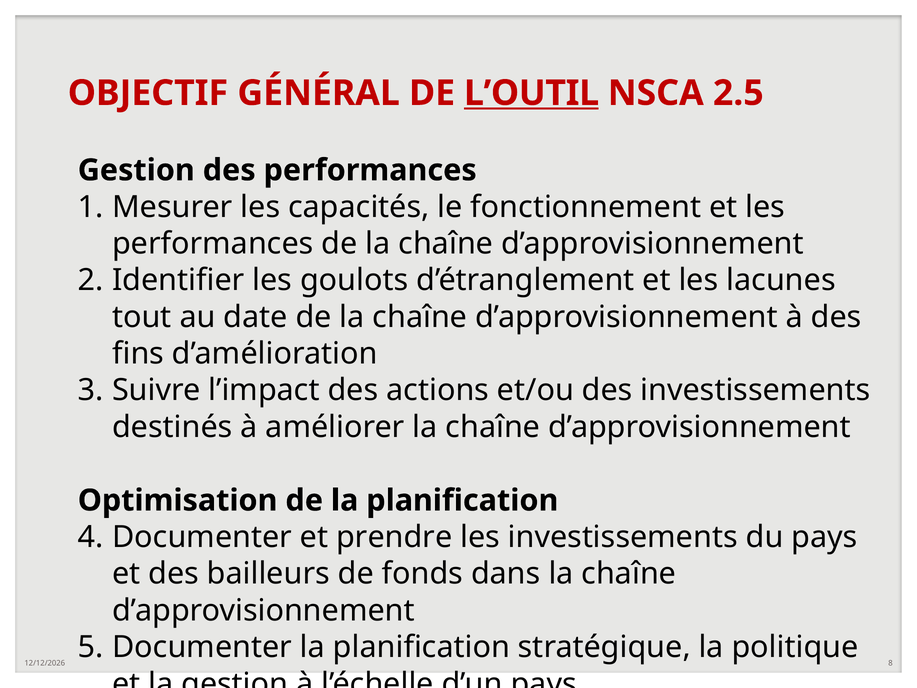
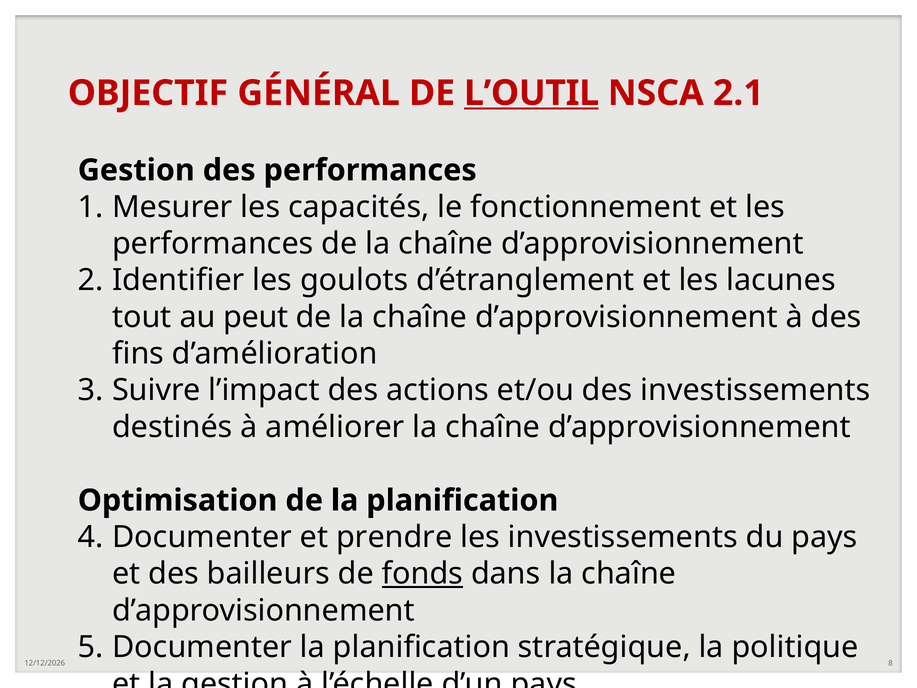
2.5: 2.5 -> 2.1 (738, 93)
date: date -> peut (256, 317)
fonds underline: none -> present (422, 574)
